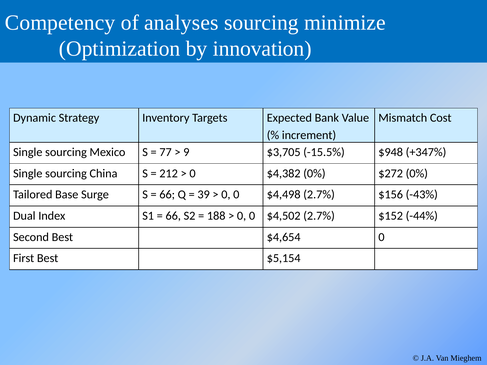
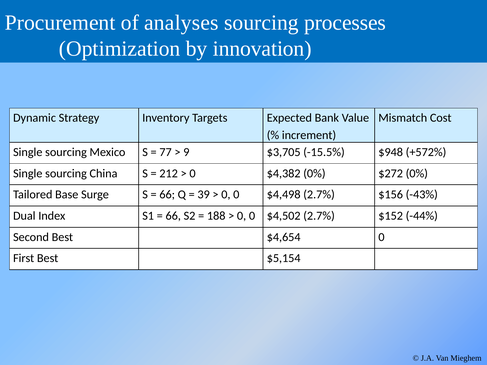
Competency: Competency -> Procurement (60, 23)
minimize: minimize -> processes (345, 23)
+347%: +347% -> +572% (426, 152)
